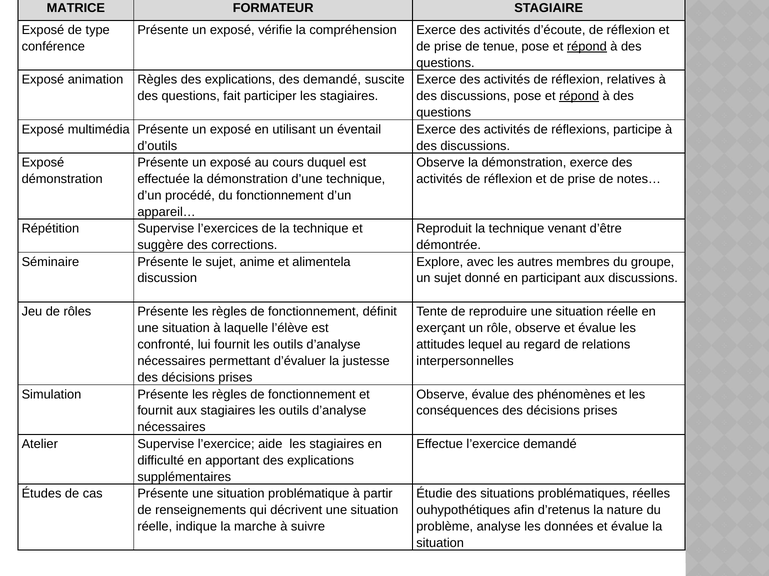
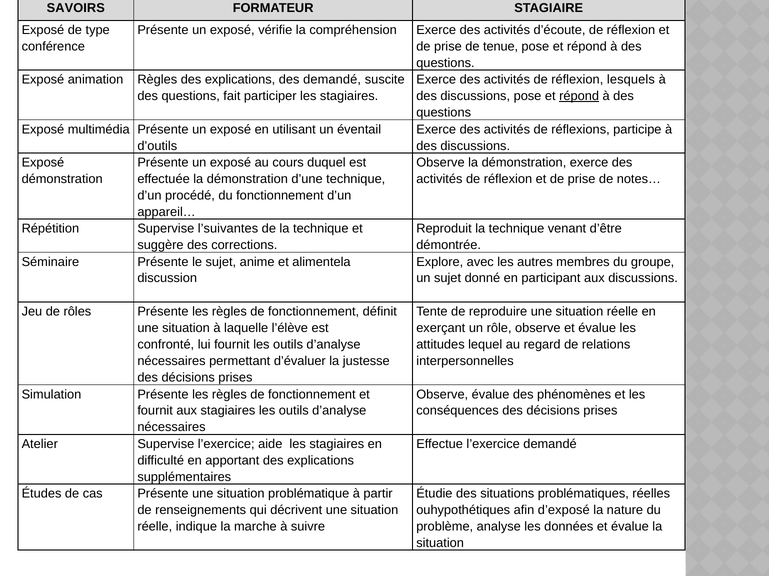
MATRICE: MATRICE -> SAVOIRS (76, 8)
répond underline: present -> none (587, 47)
relatives: relatives -> lesquels (631, 80)
l’exercices: l’exercices -> l’suivantes (228, 229)
d’retenus: d’retenus -> d’exposé (564, 511)
